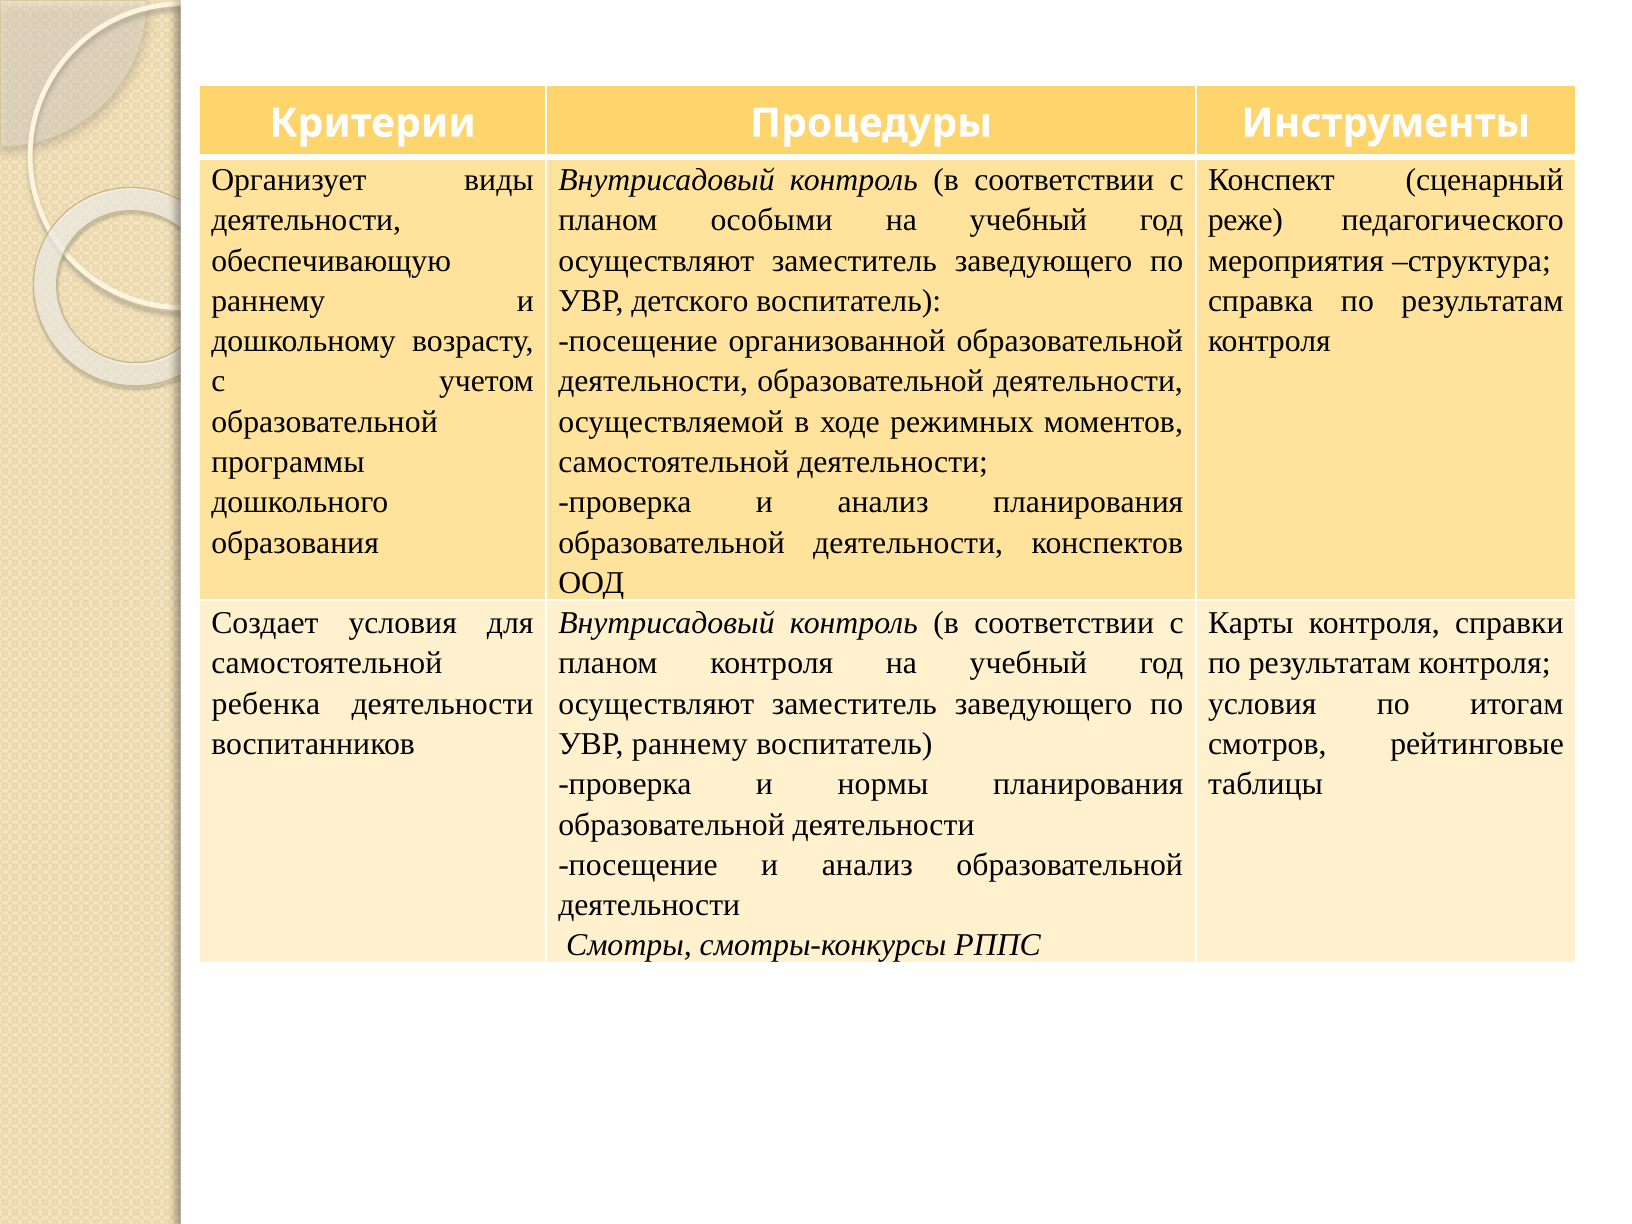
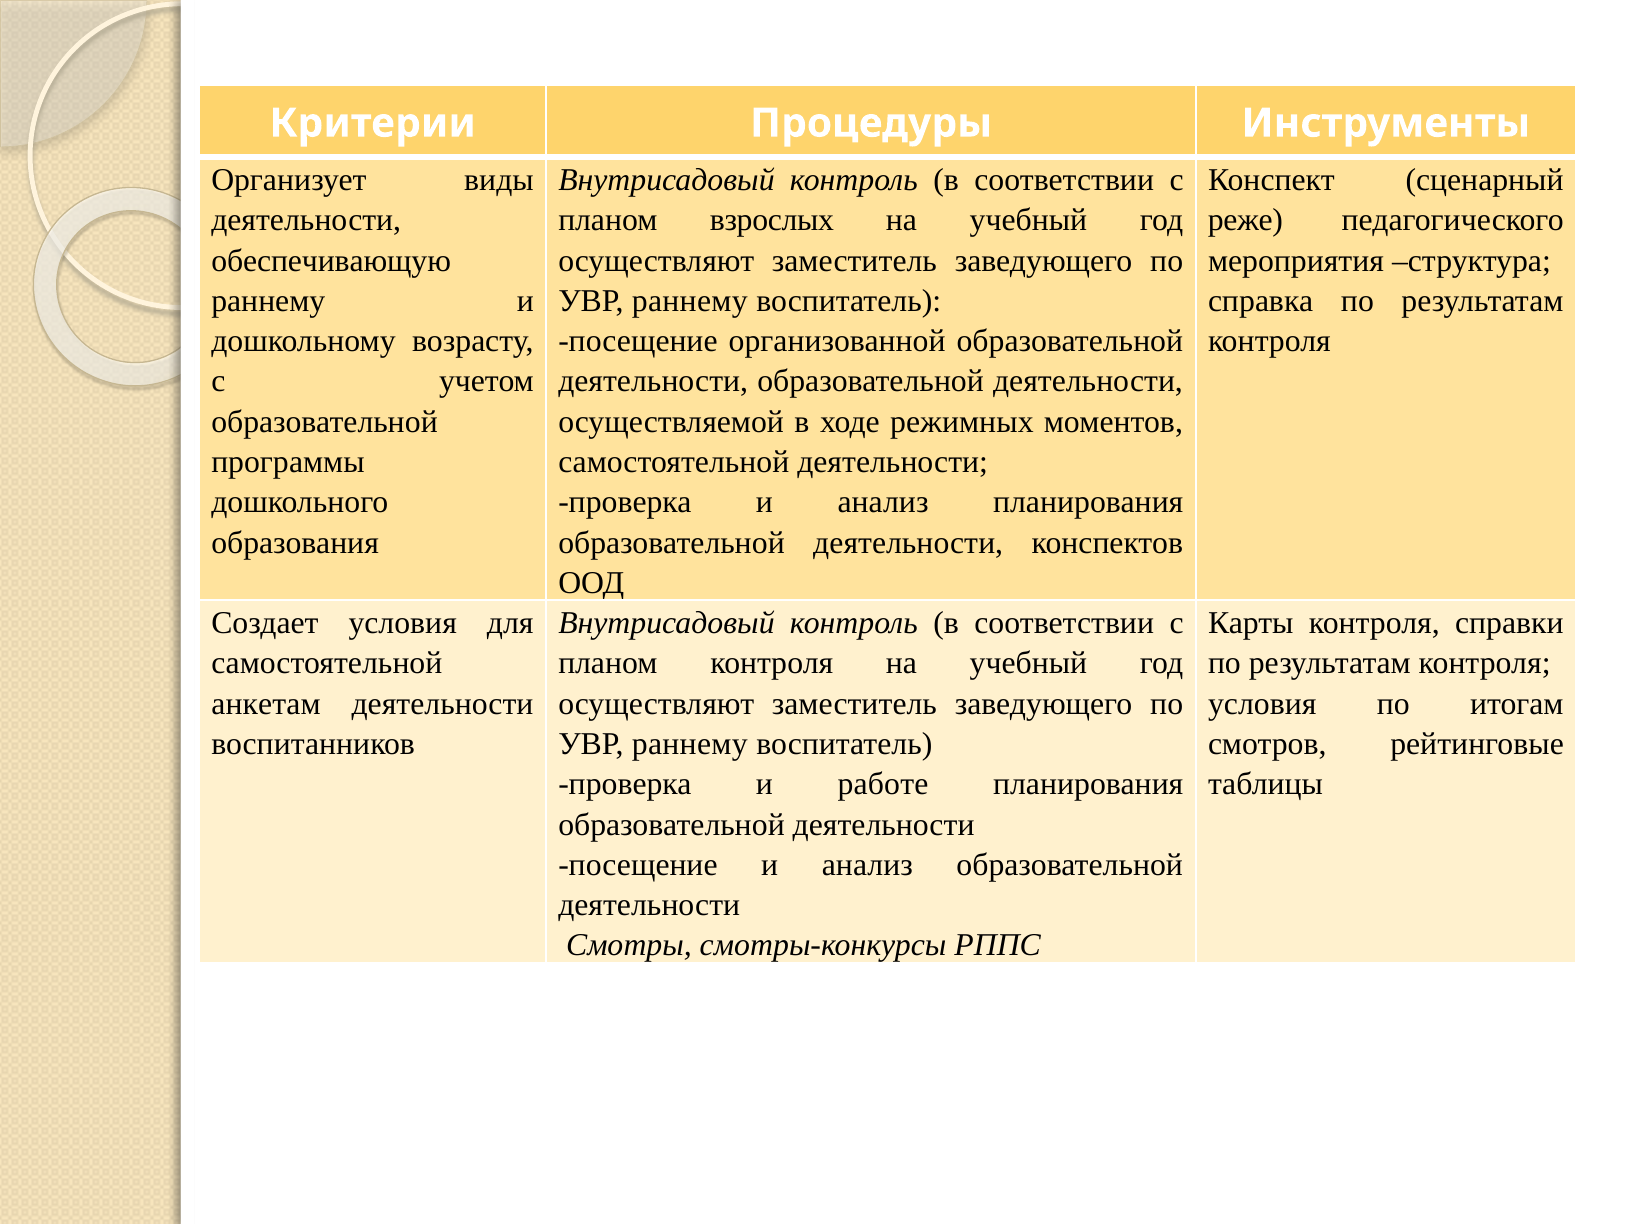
особыми: особыми -> взрослых (772, 220)
детского: детского -> раннему (690, 301)
ребенка: ребенка -> анкетам (266, 704)
нормы: нормы -> работе (883, 784)
